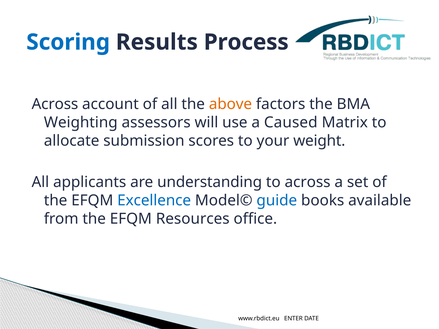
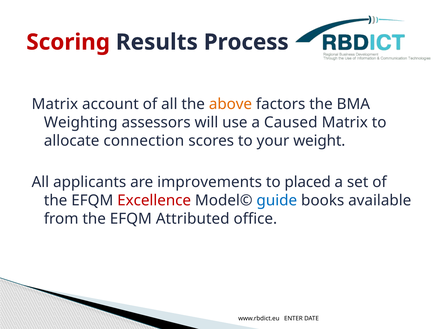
Scoring colour: blue -> red (68, 42)
Across: Across -> Matrix (55, 104)
submission: submission -> connection (144, 141)
understanding: understanding -> improvements (210, 182)
to across: across -> placed (308, 182)
Excellence colour: blue -> red (154, 201)
Resources: Resources -> Attributed (193, 219)
